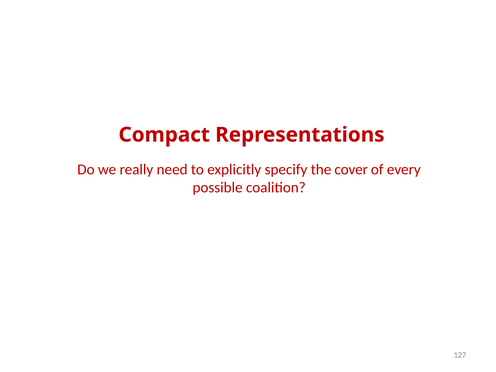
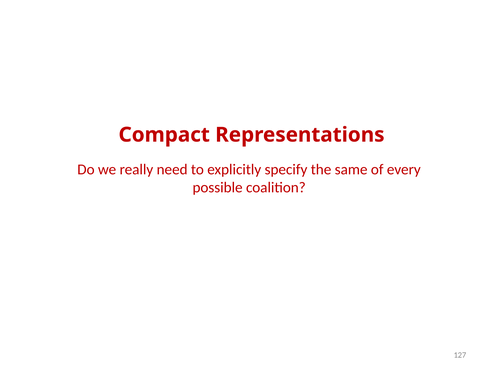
cover: cover -> same (351, 169)
